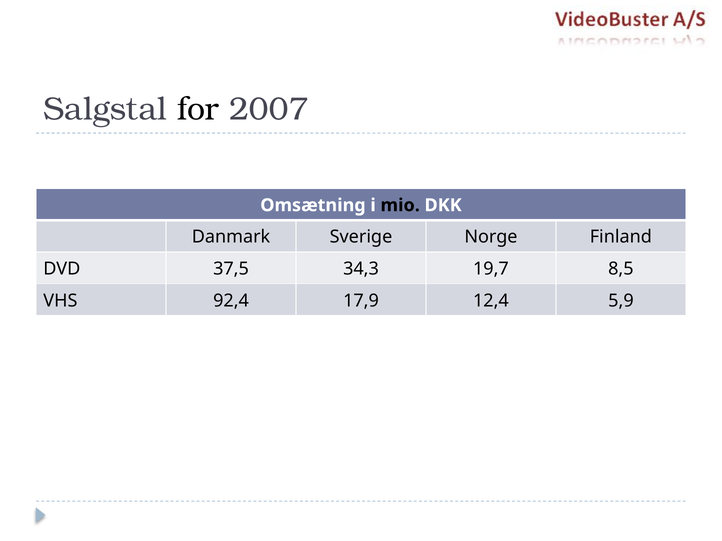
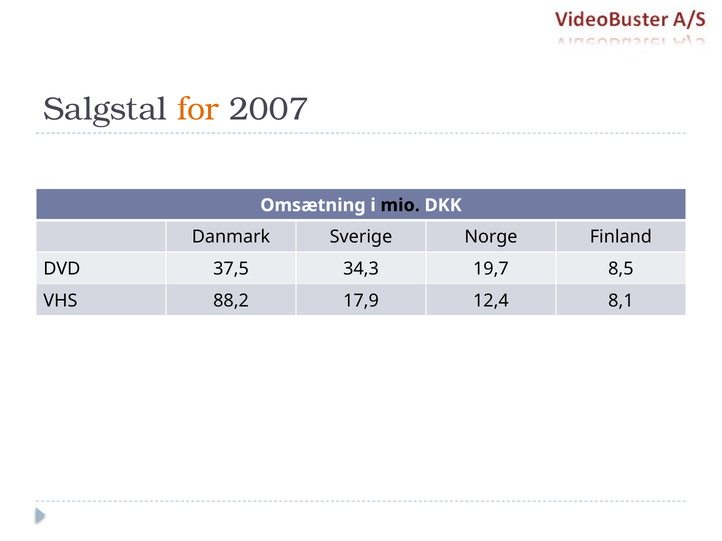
for colour: black -> orange (198, 109)
92,4: 92,4 -> 88,2 (231, 301)
5,9: 5,9 -> 8,1 (621, 301)
